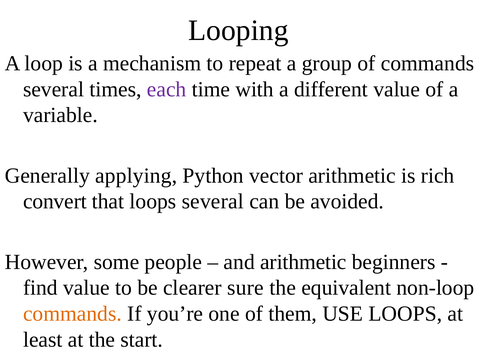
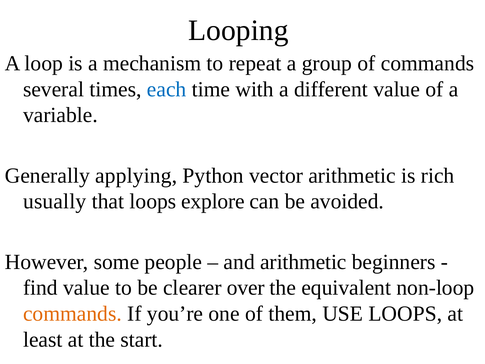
each colour: purple -> blue (167, 89)
convert: convert -> usually (55, 201)
loops several: several -> explore (213, 201)
sure: sure -> over (246, 288)
